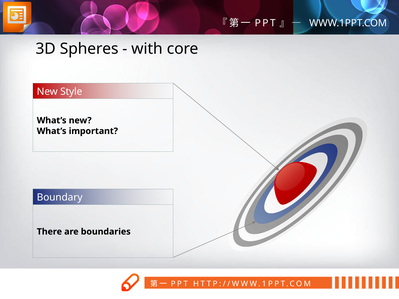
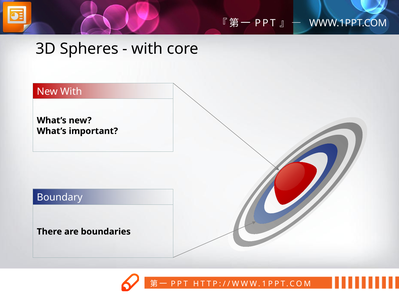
New Style: Style -> With (71, 92)
